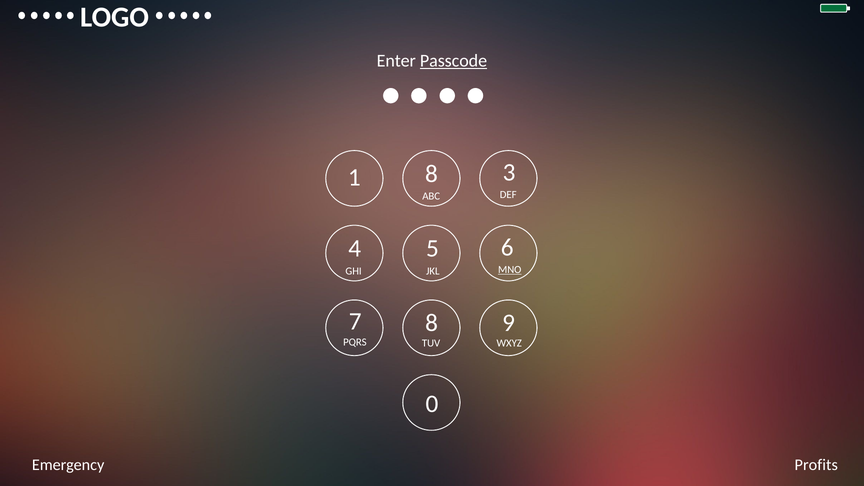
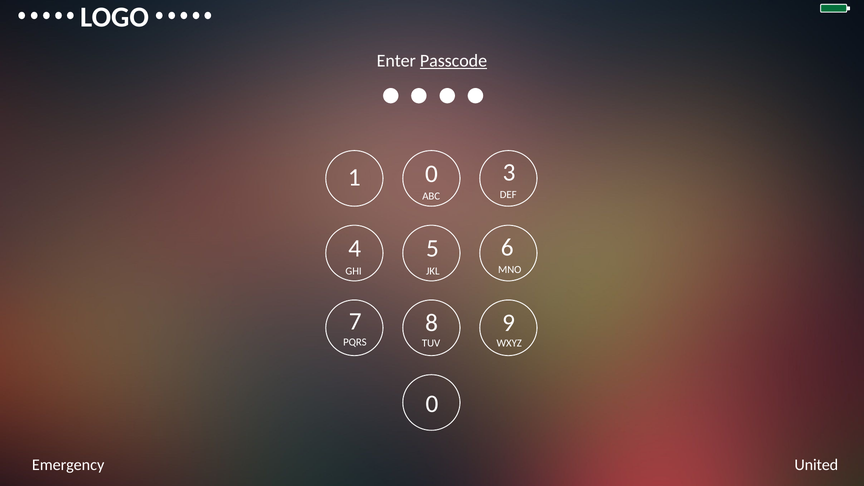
1 8: 8 -> 0 (431, 174)
MNO underline: present -> none (510, 270)
Profits: Profits -> United (816, 465)
